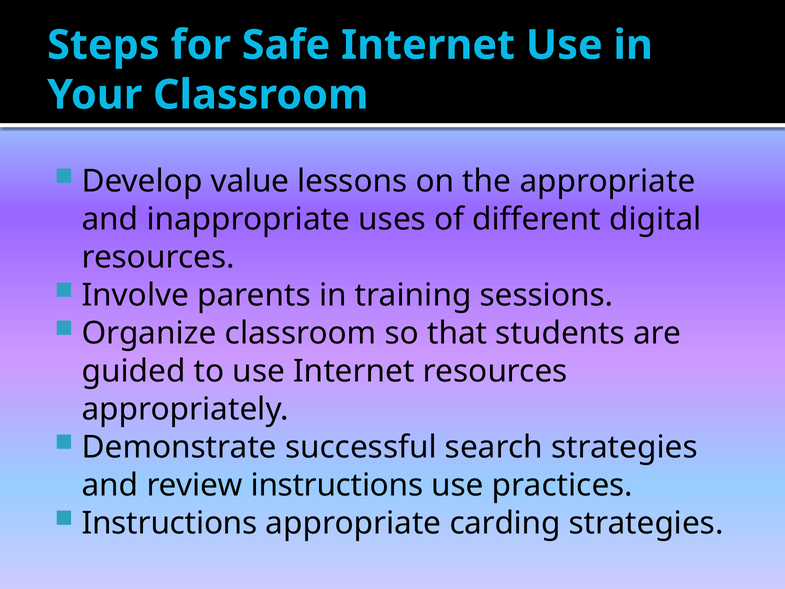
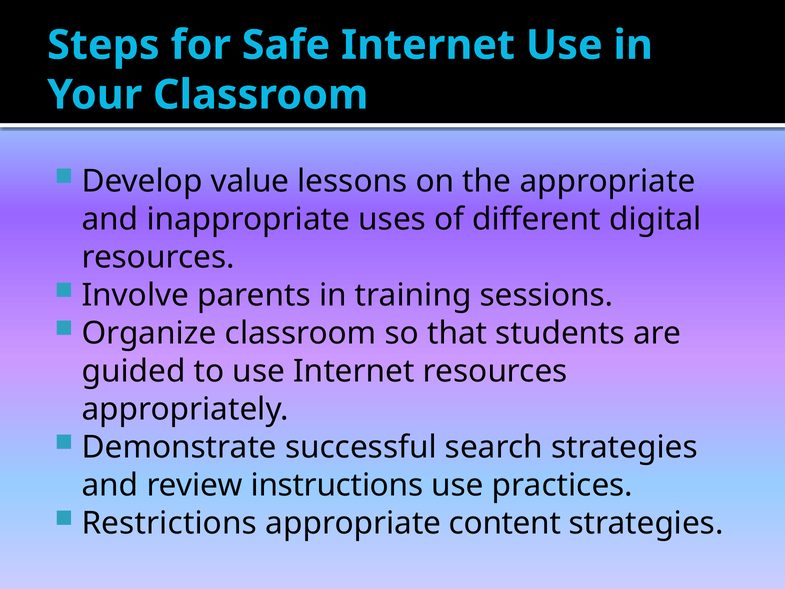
Instructions: Instructions -> Restrictions (169, 523)
carding: carding -> content (505, 523)
